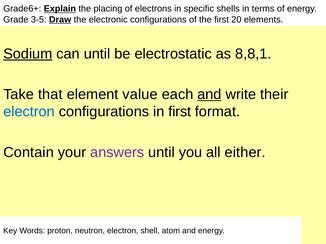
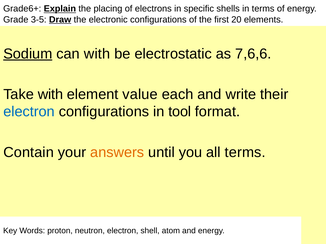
can until: until -> with (97, 54)
8,8,1: 8,8,1 -> 7,6,6 (253, 54)
Take that: that -> with (50, 95)
and underline: present -> none (209, 95)
in first: first -> tool (180, 112)
answers colour: purple -> orange (117, 153)
all either: either -> terms (245, 153)
